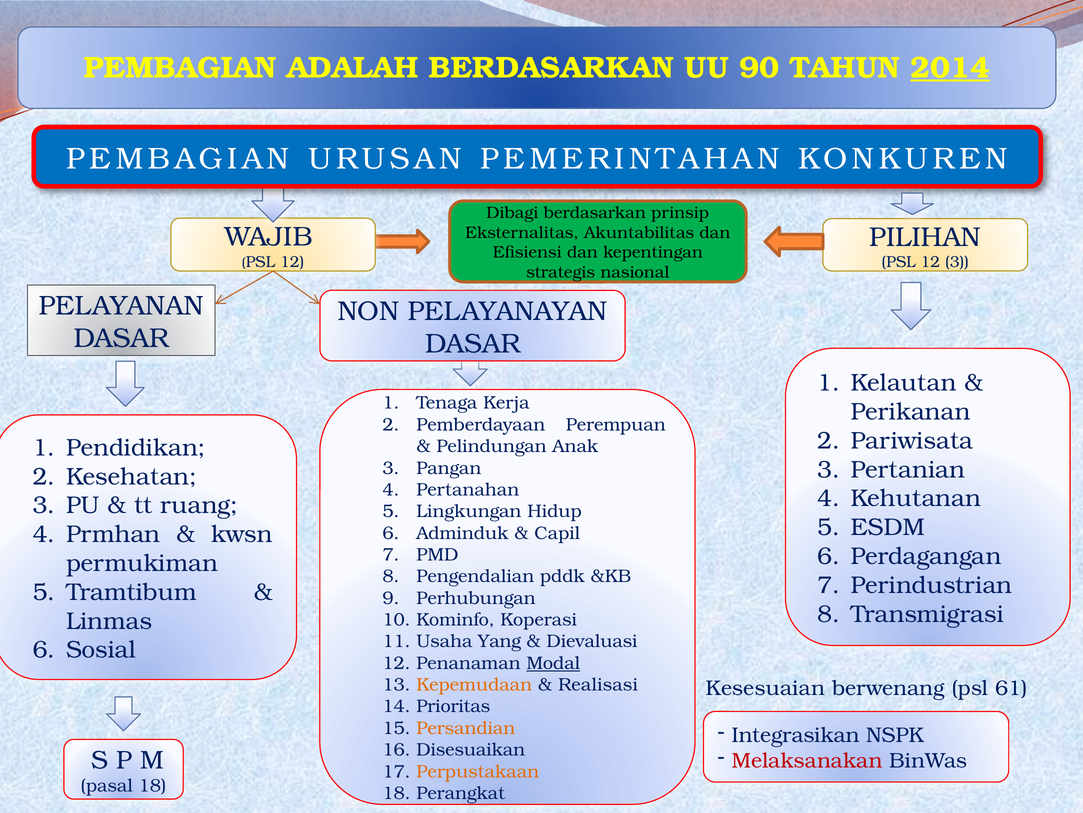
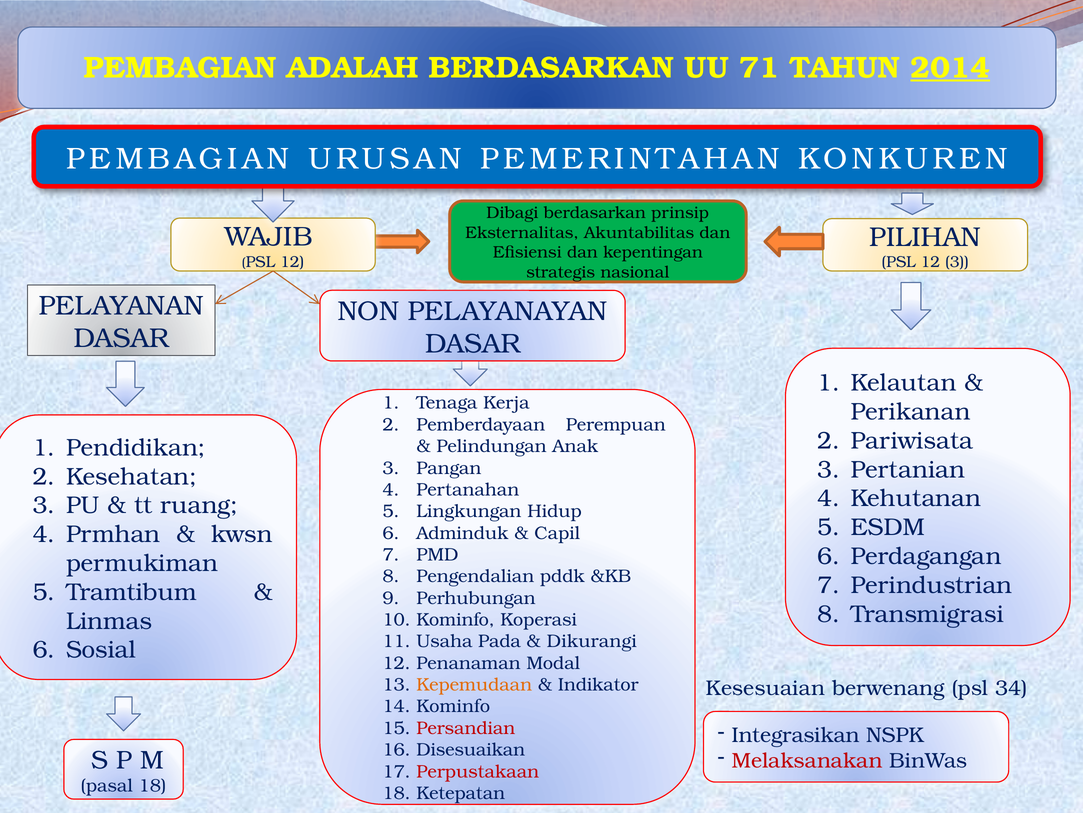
90: 90 -> 71 (759, 67)
Yang: Yang -> Pada (499, 641)
Dievaluasi: Dievaluasi -> Dikurangi (592, 641)
Modal underline: present -> none (553, 663)
Realisasi: Realisasi -> Indikator (598, 684)
61: 61 -> 34 (1011, 688)
Prioritas: Prioritas -> Kominfo (453, 706)
Persandian colour: orange -> red (466, 728)
Perpustakaan colour: orange -> red (478, 771)
Perangkat: Perangkat -> Ketepatan (461, 793)
